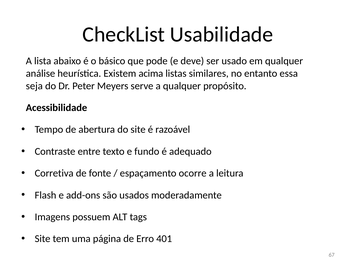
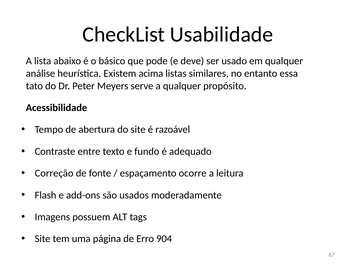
seja: seja -> tato (34, 86)
Corretiva: Corretiva -> Correção (54, 173)
401: 401 -> 904 (164, 239)
